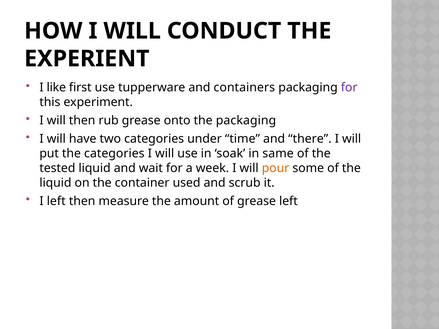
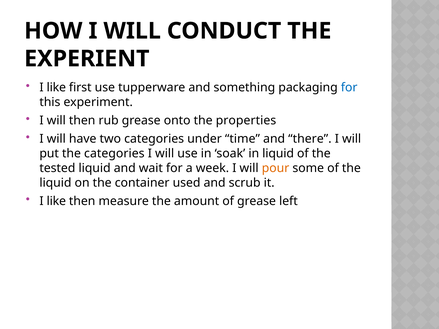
containers: containers -> something (244, 88)
for colour: purple -> blue (349, 88)
the packaging: packaging -> properties (246, 121)
in same: same -> liquid (278, 154)
left: left -> like (56, 201)
